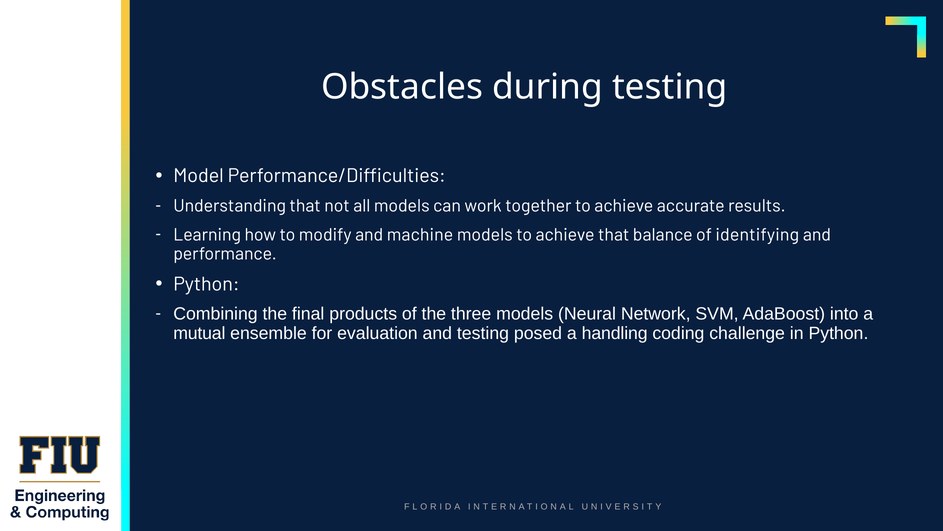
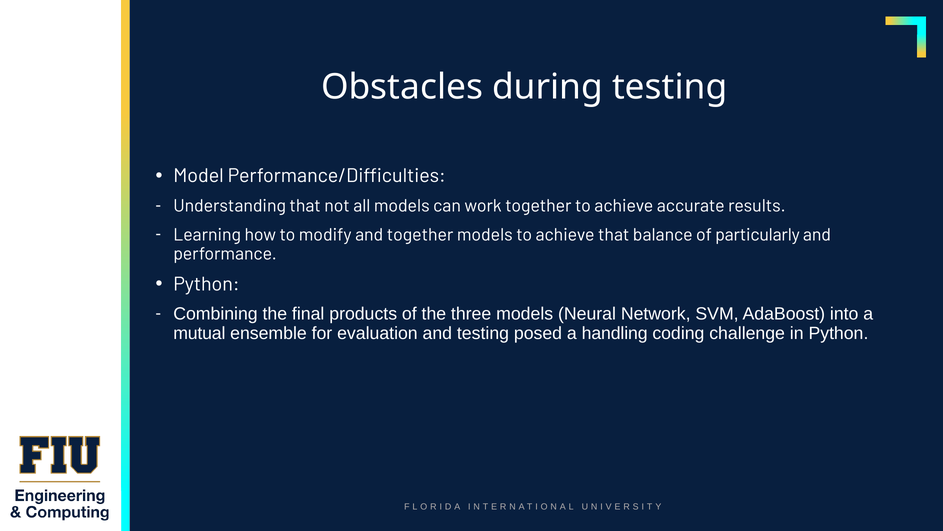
and machine: machine -> together (420, 235)
identifying: identifying -> particularly (757, 235)
